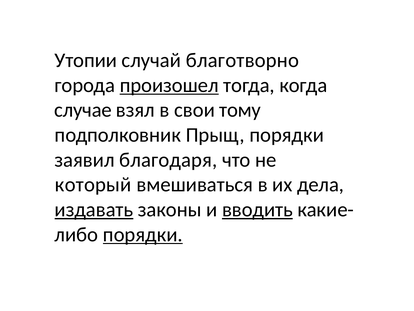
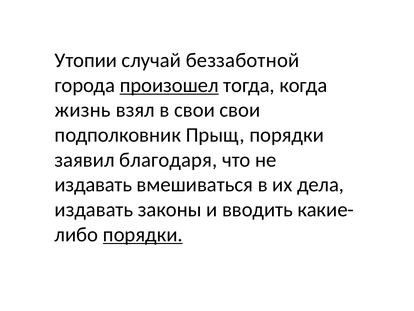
благотворно: благотворно -> беззаботной (243, 60)
случае: случае -> жизнь (83, 110)
свои тому: тому -> свои (240, 110)
который: который -> издавать (93, 184)
издавать underline: present -> none (94, 209)
вводить underline: present -> none (257, 209)
